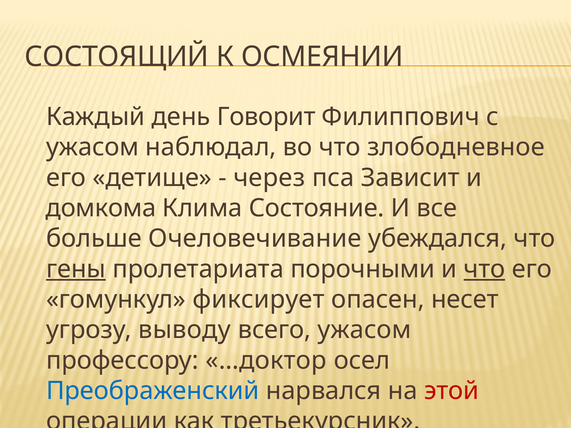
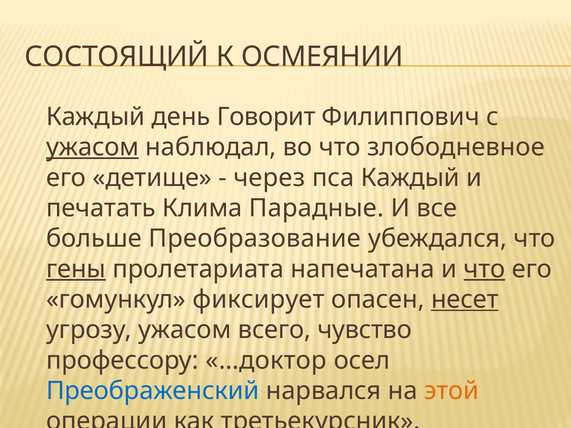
ужасом underline: none -> present (92, 147)
пса Зависит: Зависит -> Каждый (410, 178)
домкома: домкома -> печатать (101, 208)
Состояние: Состояние -> Парадные (316, 208)
Очеловечивание: Очеловечивание -> Преобразование (255, 239)
порочными: порочными -> напечатана (363, 269)
несет underline: none -> present (465, 300)
угрозу выводу: выводу -> ужасом (185, 330)
всего ужасом: ужасом -> чувство (365, 330)
этой colour: red -> orange (452, 391)
